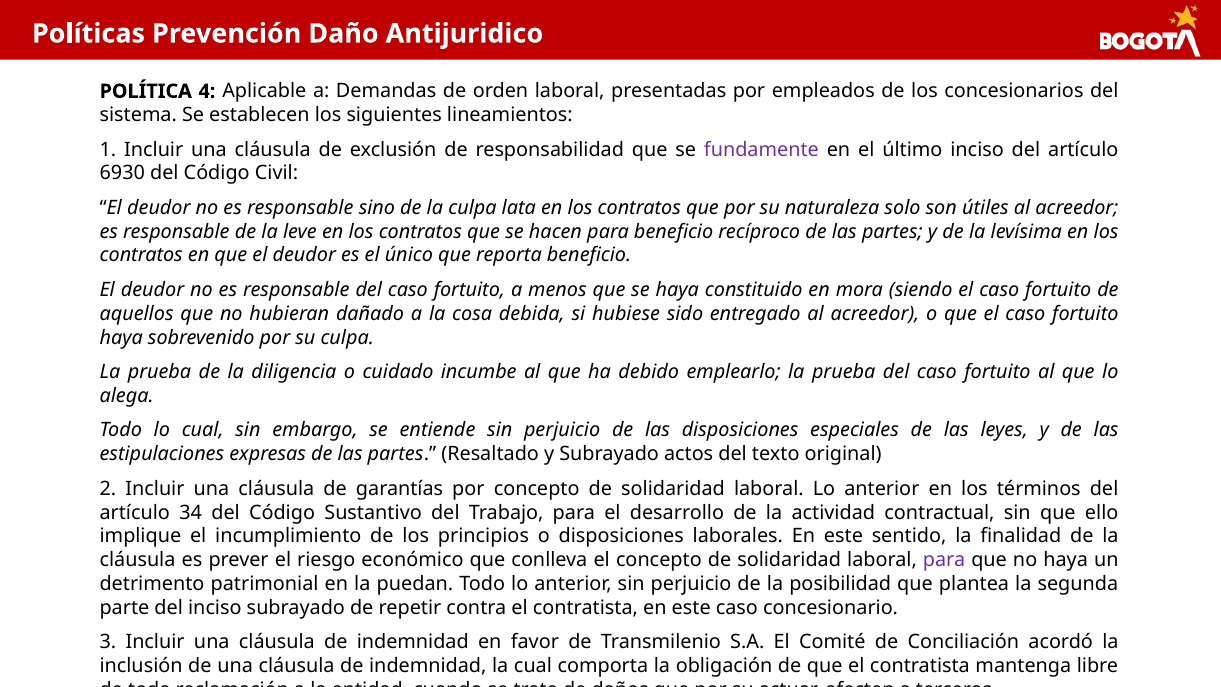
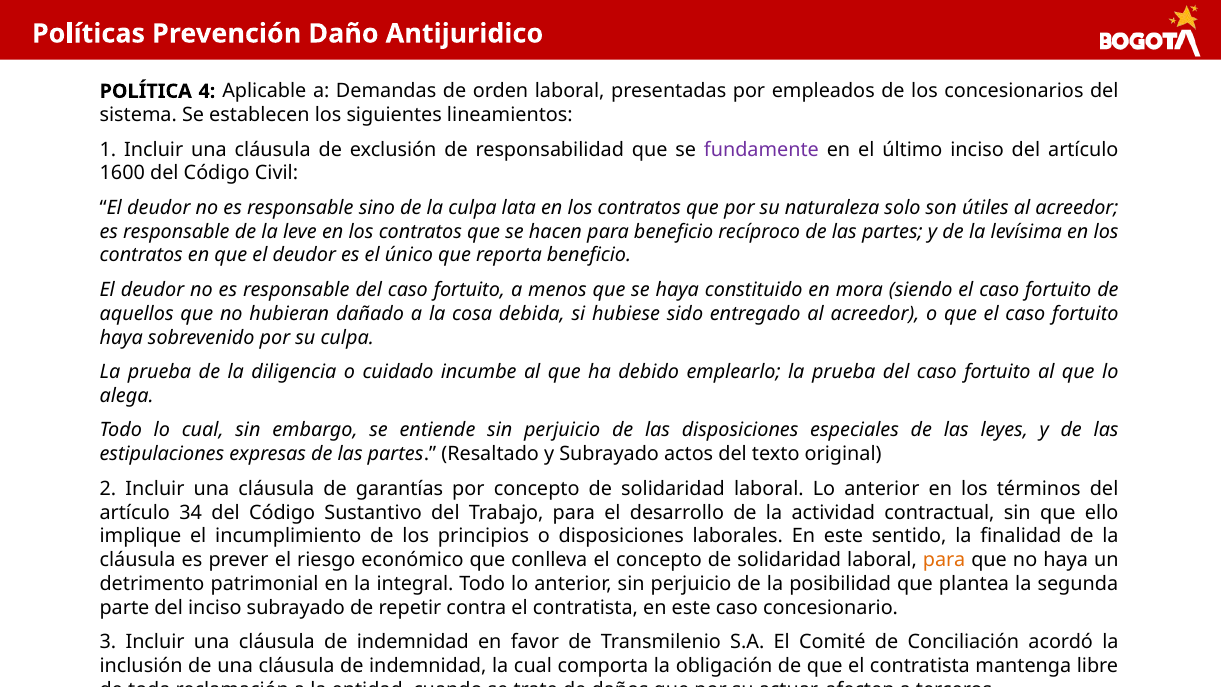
6930: 6930 -> 1600 (122, 173)
para colour: purple -> orange (944, 560)
puedan: puedan -> integral (415, 584)
